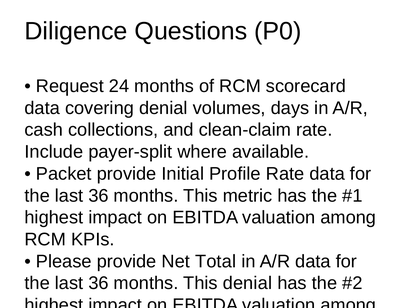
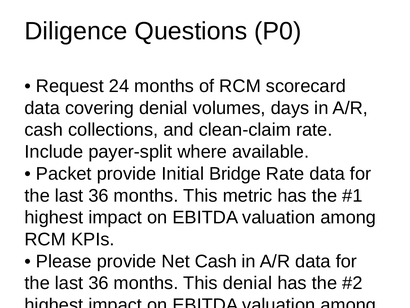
Profile: Profile -> Bridge (235, 173)
Net Total: Total -> Cash (216, 261)
